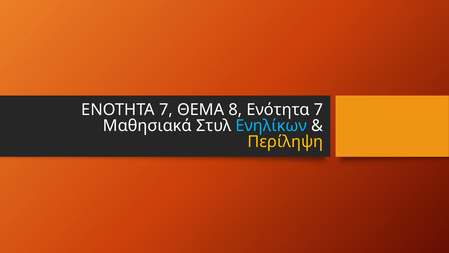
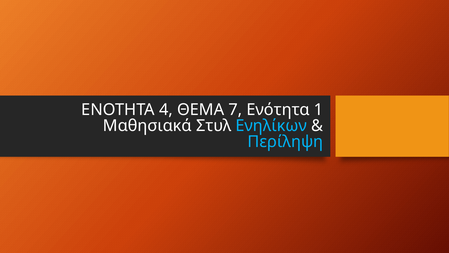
ΕΝΟΤΗΤΑ 7: 7 -> 4 (166, 110)
8: 8 -> 7 (235, 110)
Ενότητα 7: 7 -> 1 (319, 110)
Περίληψη colour: yellow -> light blue (285, 141)
